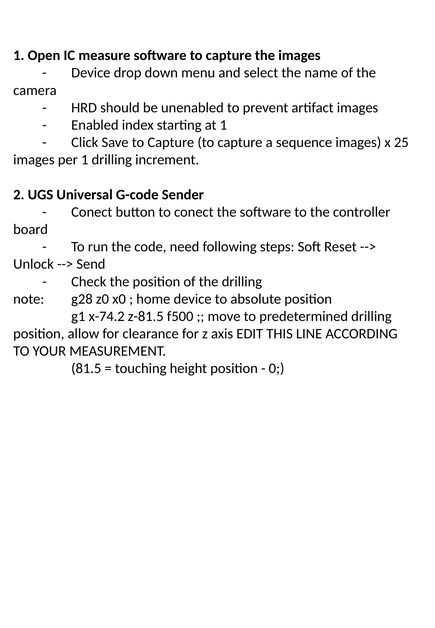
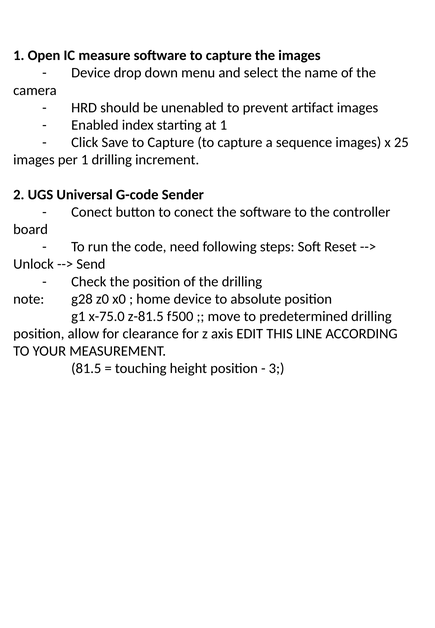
x-74.2: x-74.2 -> x-75.0 (107, 317)
0: 0 -> 3 (277, 369)
